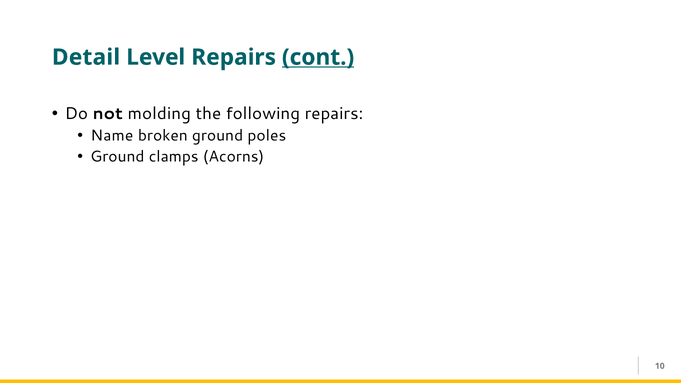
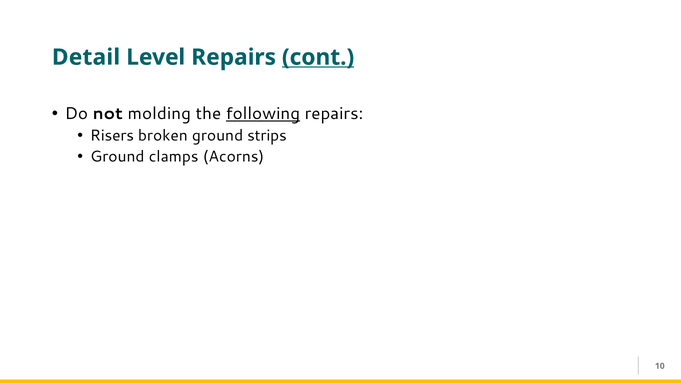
following underline: none -> present (263, 114)
Name: Name -> Risers (112, 135)
poles: poles -> strips (267, 135)
